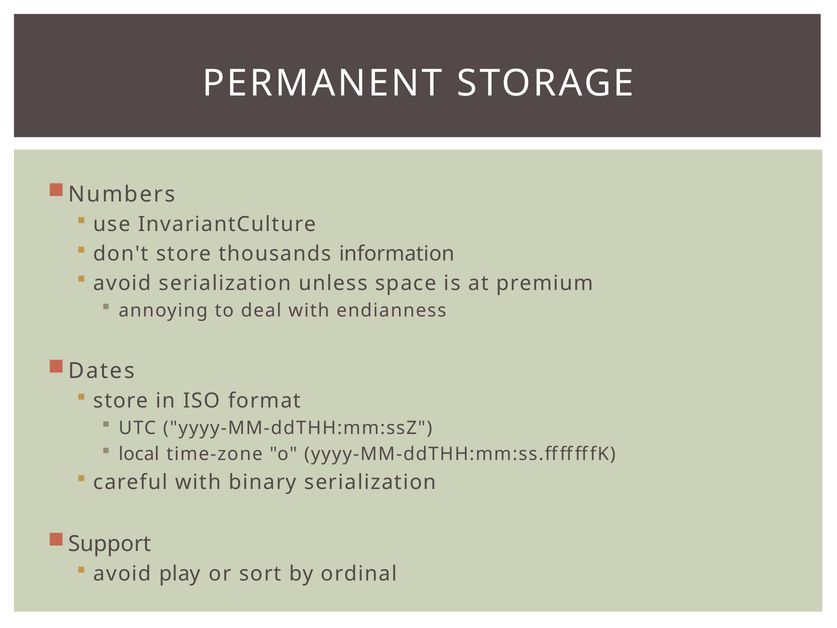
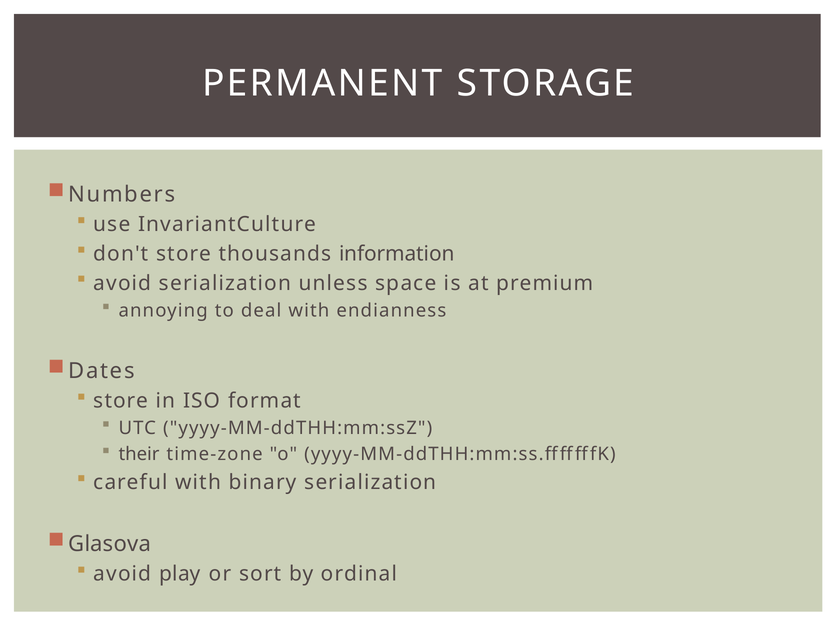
local: local -> their (139, 454)
Support: Support -> Glasova (110, 544)
